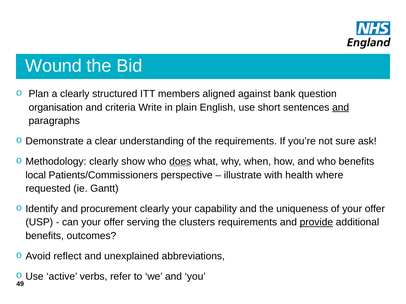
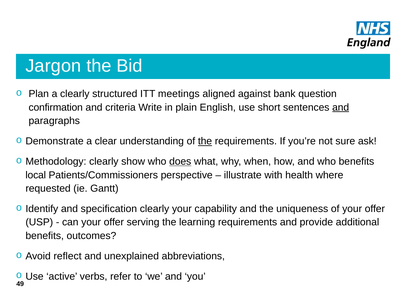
Wound: Wound -> Jargon (53, 66)
members: members -> meetings (179, 94)
organisation: organisation -> confirmation (56, 108)
the underline: none -> present (205, 141)
procurement: procurement -> specification (109, 209)
clusters: clusters -> learning (197, 223)
provide underline: present -> none (316, 223)
